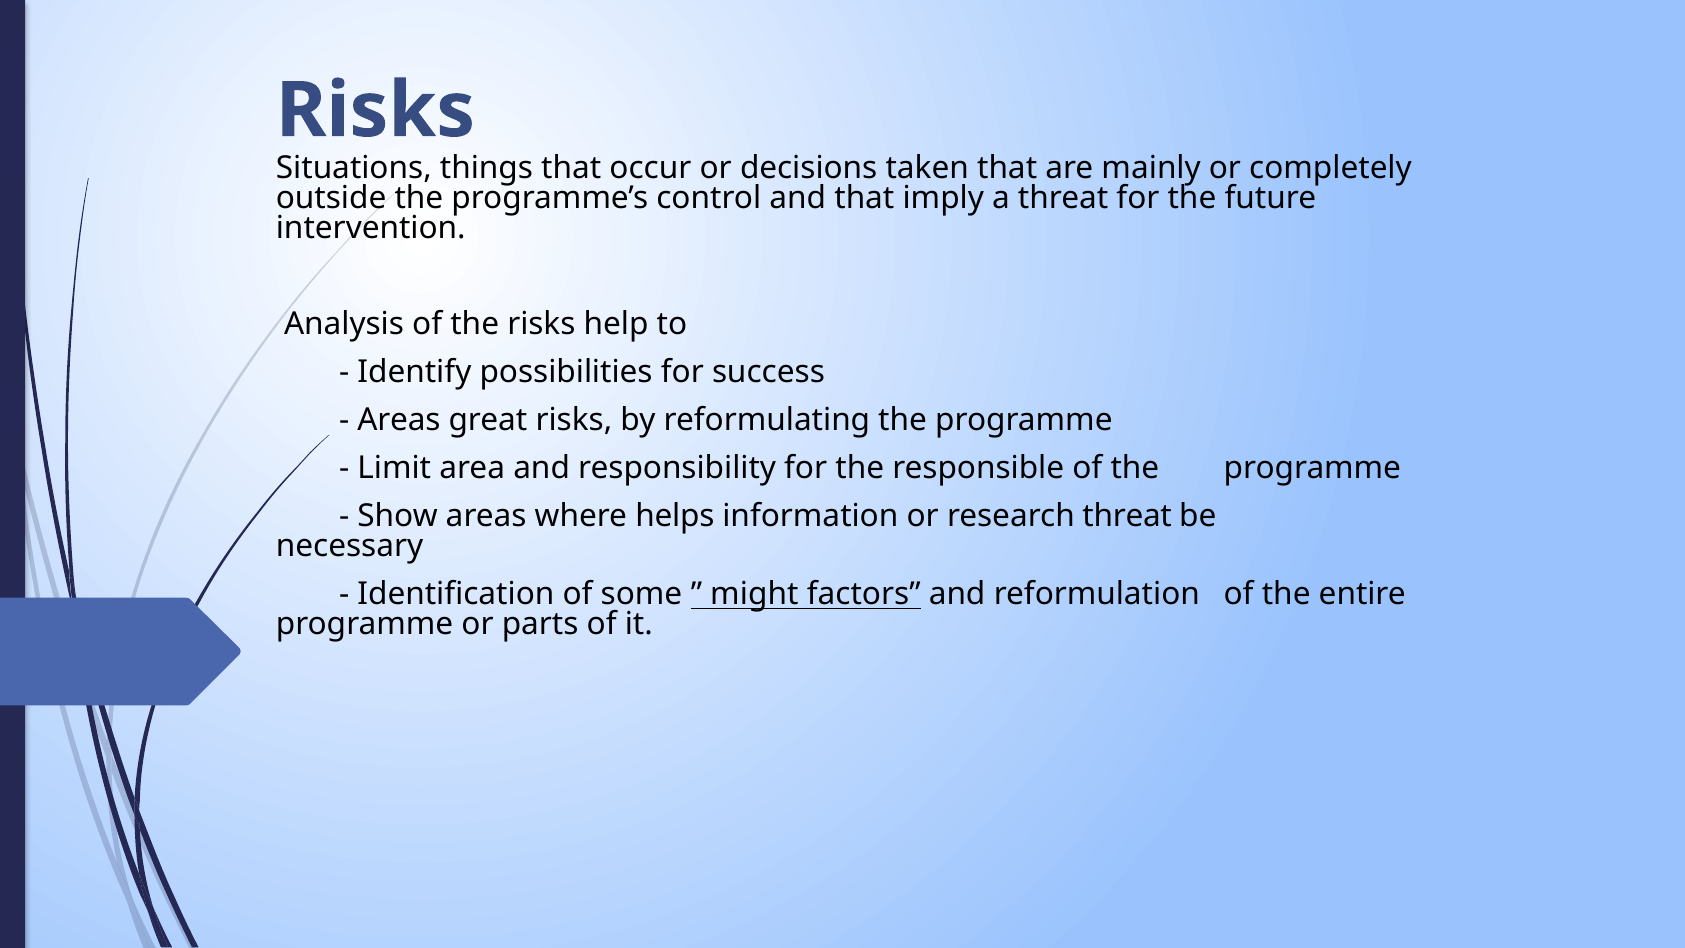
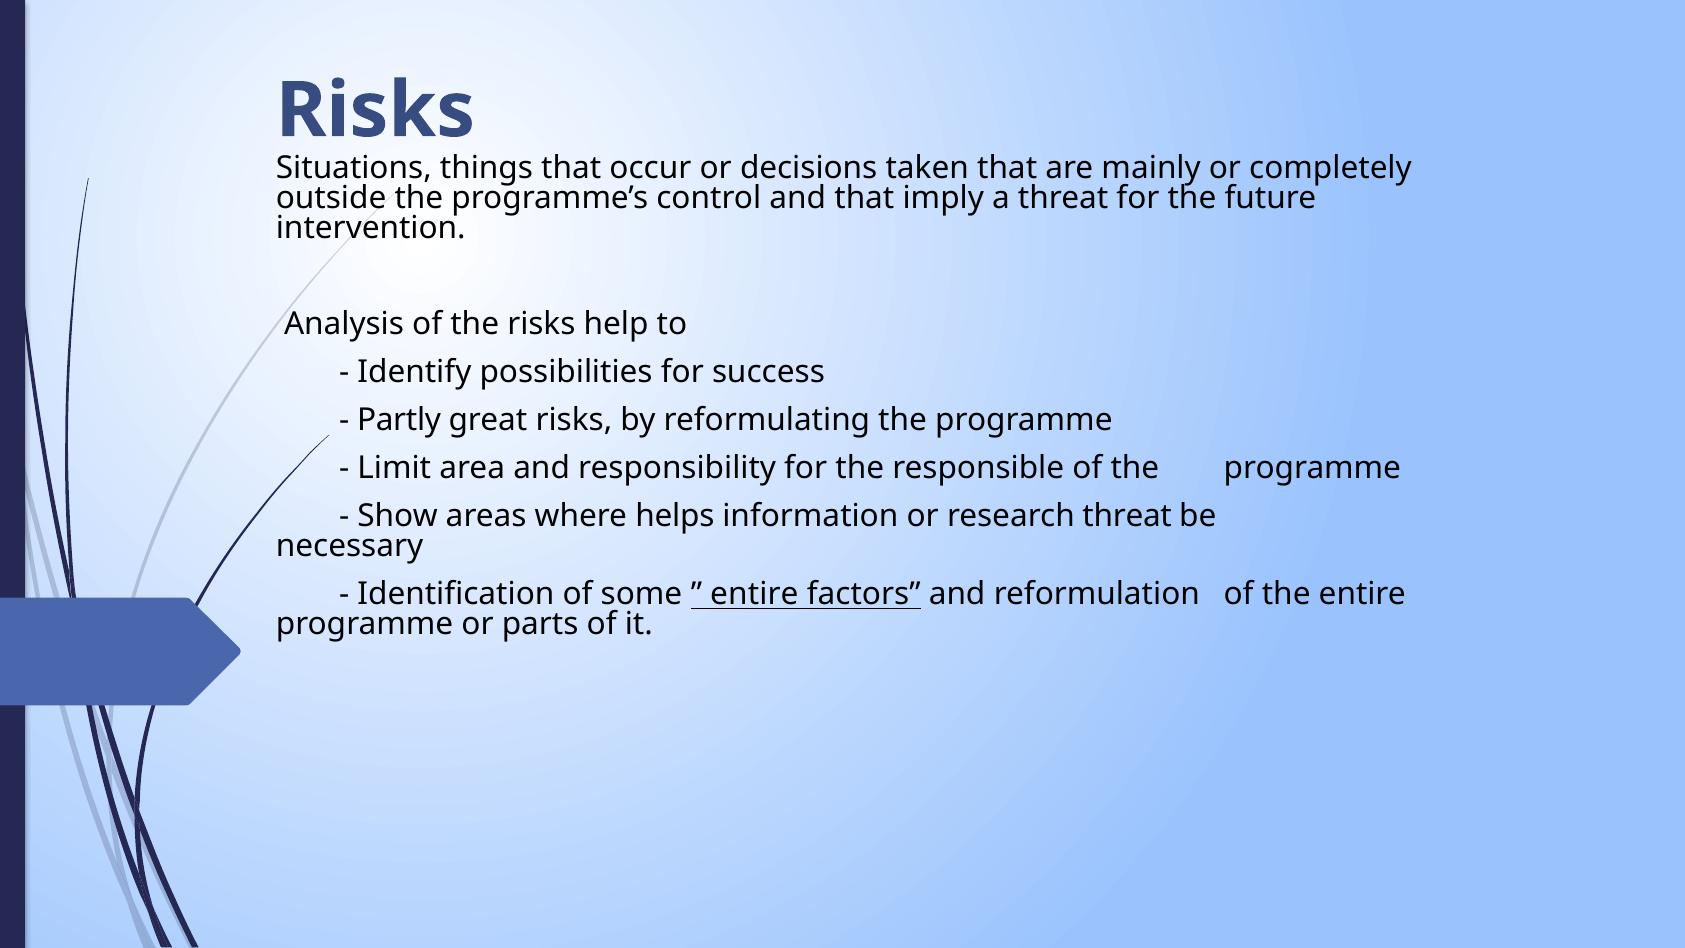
Areas: Areas -> Partly (399, 420)
might: might -> entire (754, 594)
